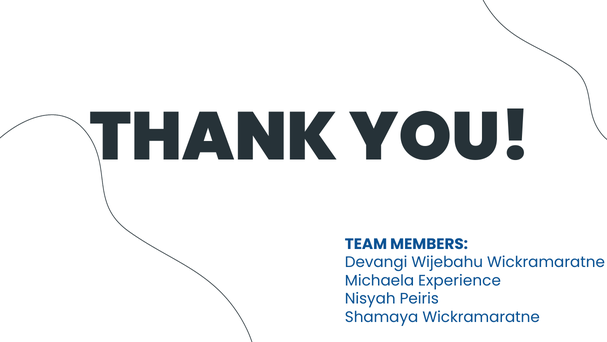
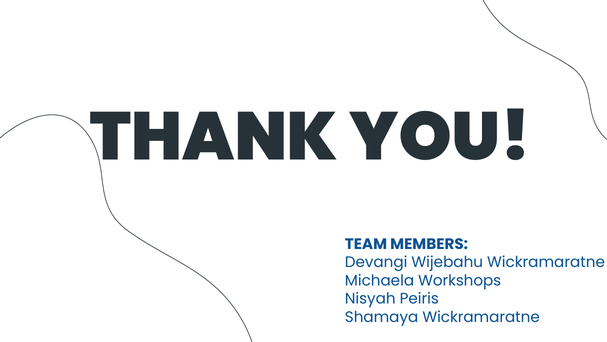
Experience: Experience -> Workshops (460, 280)
